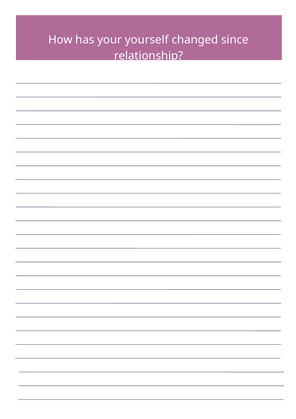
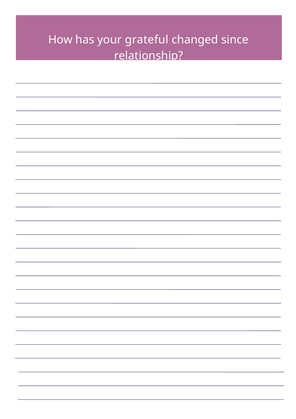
yourself: yourself -> grateful (147, 40)
